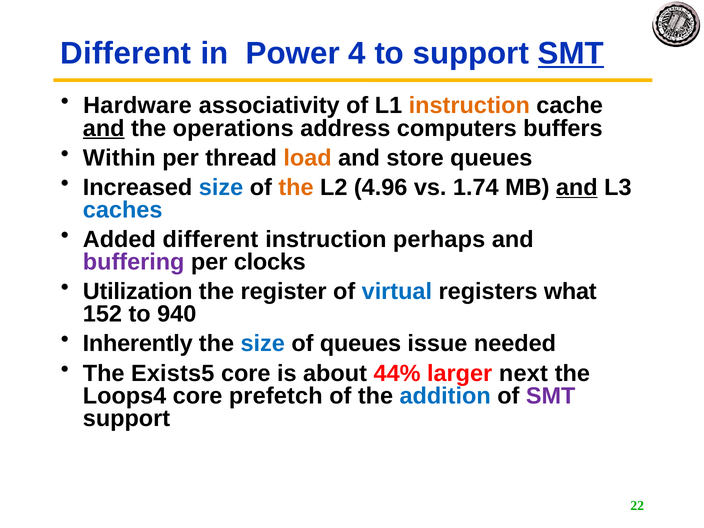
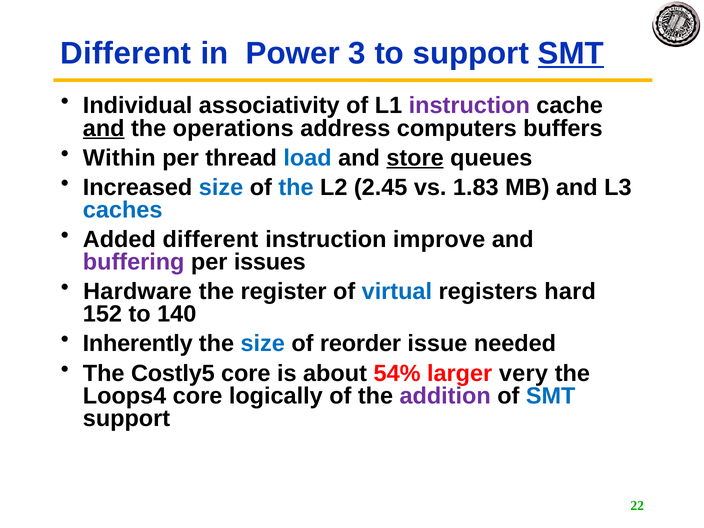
4: 4 -> 3 (357, 54)
Hardware: Hardware -> Individual (138, 106)
instruction colour: orange -> purple (469, 106)
load colour: orange -> blue (308, 158)
store underline: none -> present (415, 158)
the colour: orange -> blue (296, 187)
4.96: 4.96 -> 2.45 (381, 187)
1.74: 1.74 -> 1.83 (476, 187)
and underline: present -> none (577, 187)
perhaps: perhaps -> improve (439, 240)
clocks: clocks -> issues (270, 262)
Utilization: Utilization -> Hardware (137, 292)
what: what -> hard (570, 292)
940: 940 -> 140 (177, 314)
of queues: queues -> reorder (361, 344)
Exists5: Exists5 -> Costly5 (173, 373)
44%: 44% -> 54% (397, 373)
next: next -> very (523, 373)
prefetch: prefetch -> logically (276, 396)
addition colour: blue -> purple (445, 396)
SMT colour: purple -> blue (551, 396)
